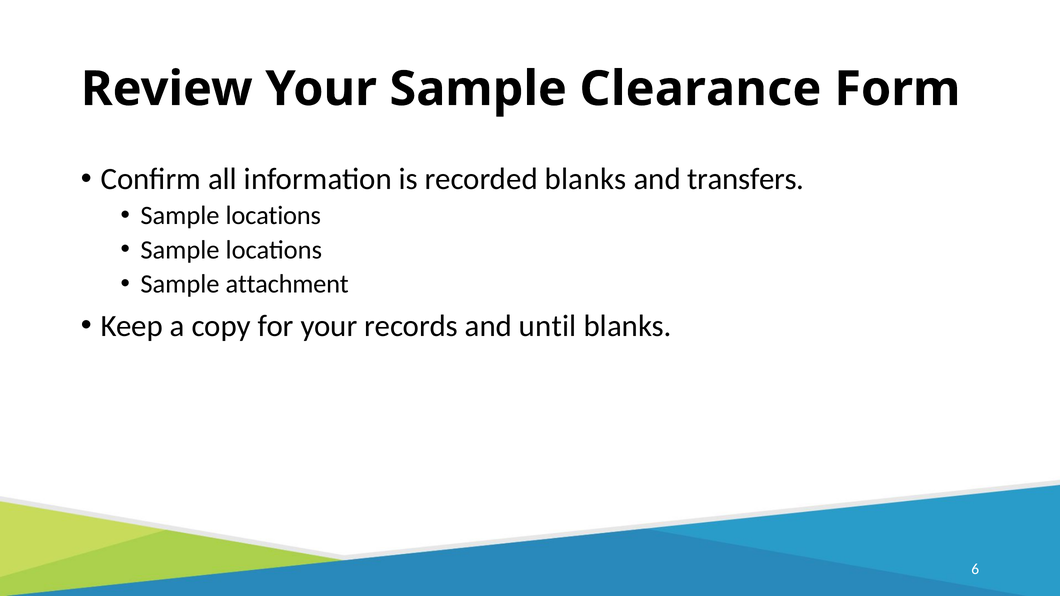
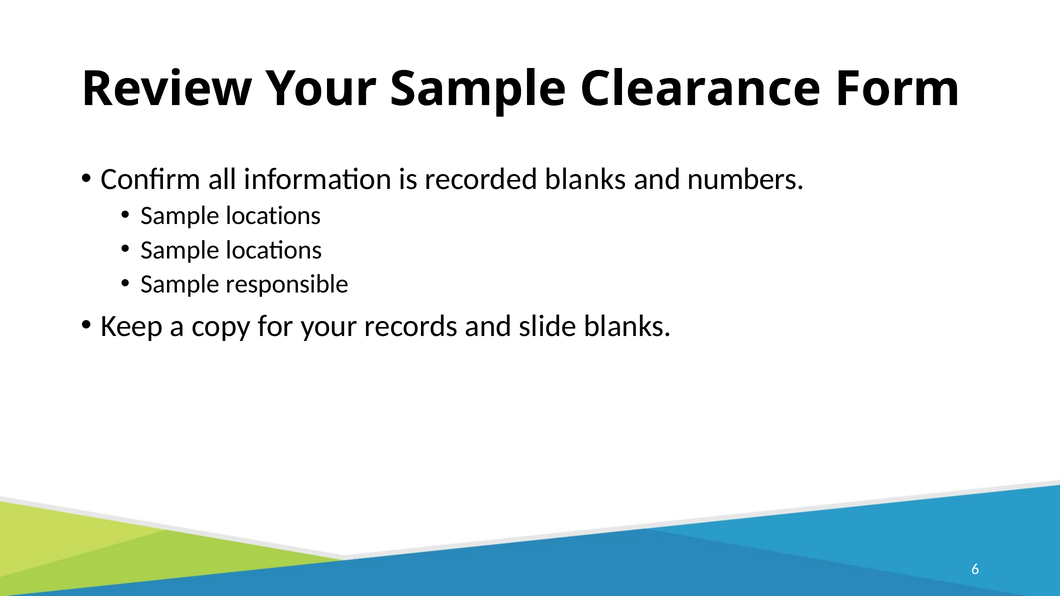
transfers: transfers -> numbers (746, 179)
attachment: attachment -> responsible (287, 284)
until: until -> slide (548, 326)
